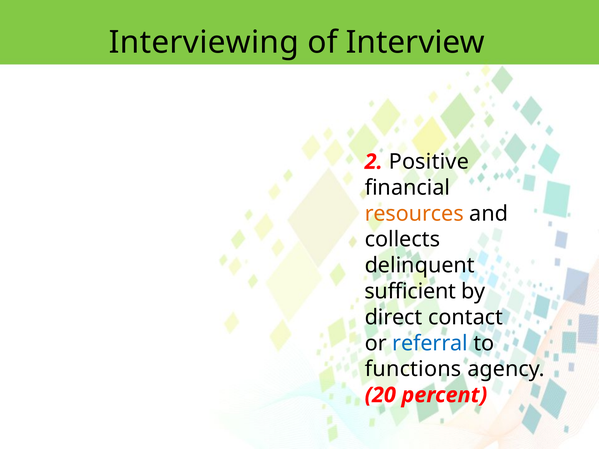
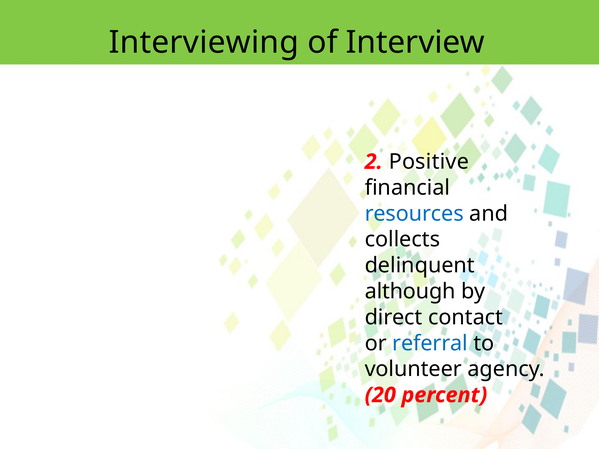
resources colour: orange -> blue (414, 214)
sufficient: sufficient -> although (410, 292)
functions: functions -> volunteer (413, 369)
